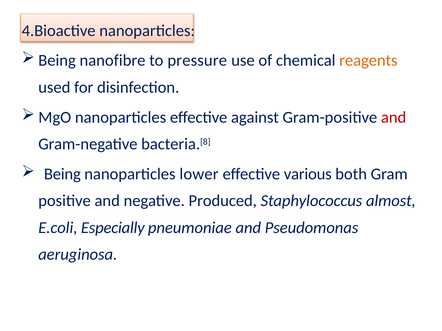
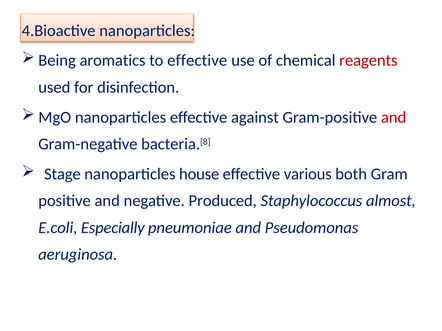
nanofibre: nanofibre -> aromatics (113, 61)
to pressure: pressure -> effective (197, 61)
reagents colour: orange -> red (368, 61)
Being: Being -> Stage (62, 174)
lower: lower -> house (199, 174)
